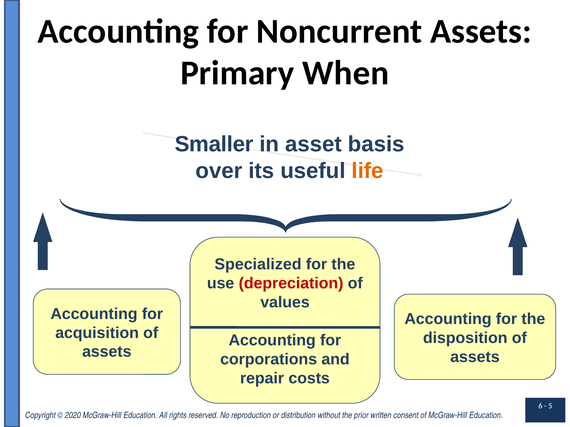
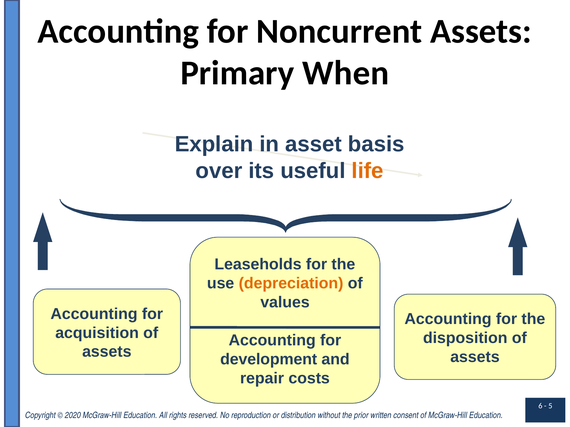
Smaller: Smaller -> Explain (214, 144)
Specialized: Specialized -> Leaseholds (258, 265)
depreciation colour: red -> orange (291, 284)
corporations: corporations -> development (269, 360)
